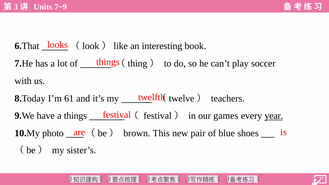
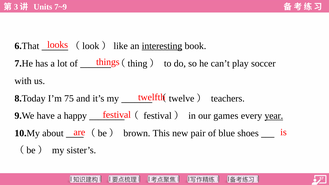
interesting underline: none -> present (162, 46)
61: 61 -> 75 (69, 98)
a things: things -> happy (75, 116)
photo: photo -> about (53, 133)
